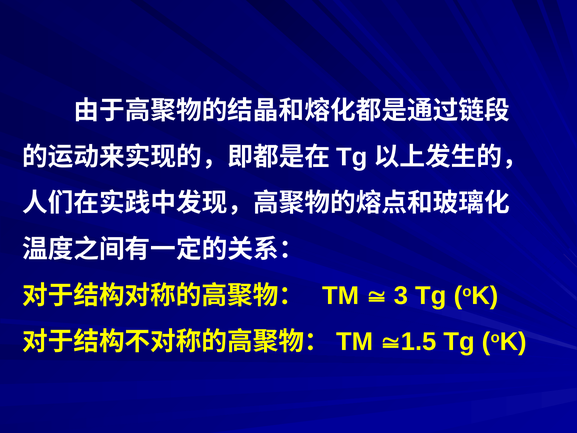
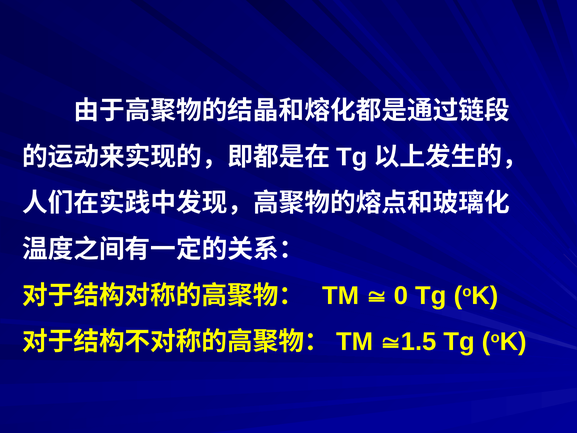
3: 3 -> 0 (401, 295)
